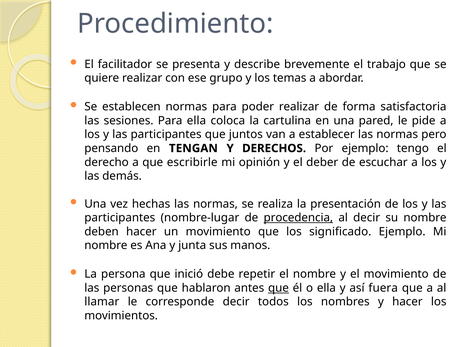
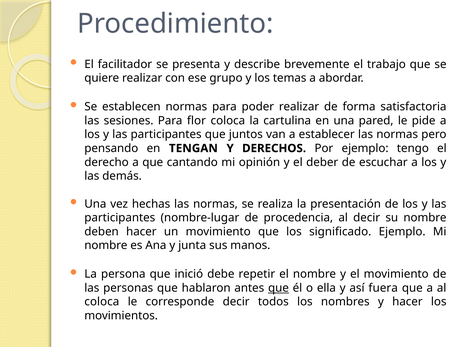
Para ella: ella -> flor (196, 120)
escribirle: escribirle -> cantando (192, 162)
procedencia underline: present -> none (298, 217)
llamar: llamar -> coloca (102, 301)
